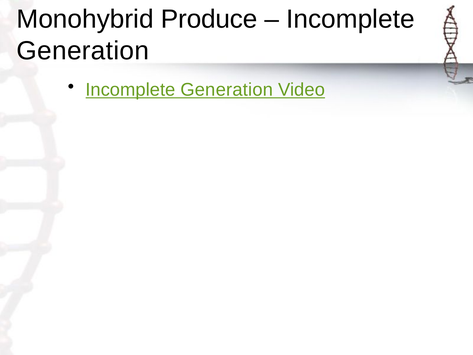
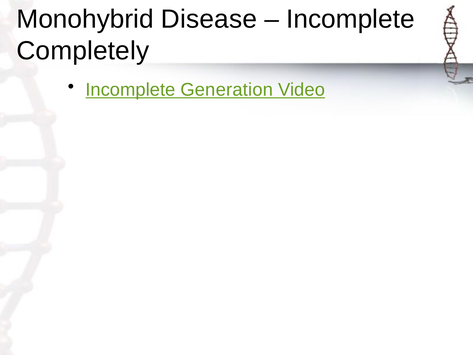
Produce: Produce -> Disease (209, 19)
Generation: Generation -> Completely (83, 51)
